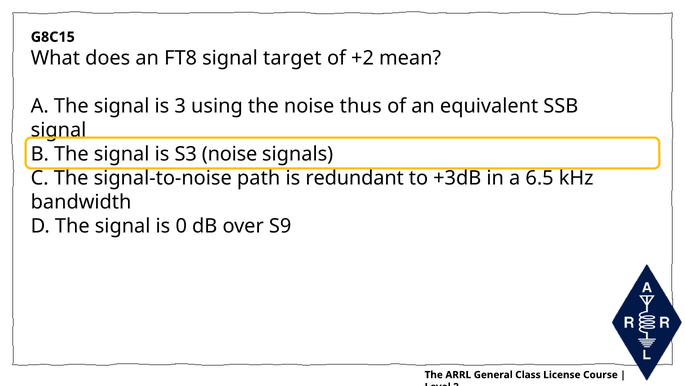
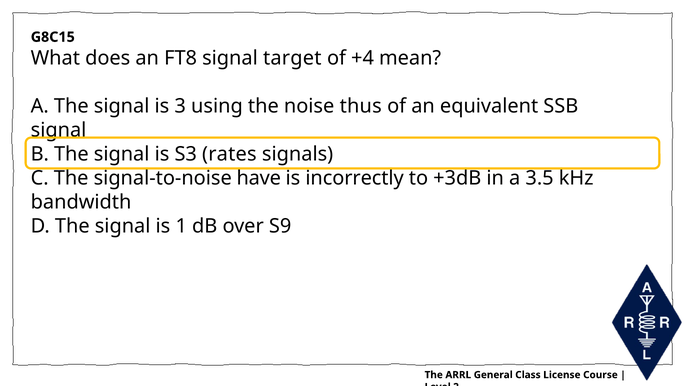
+2: +2 -> +4 (362, 58)
S3 noise: noise -> rates (229, 154)
path: path -> have (259, 178)
redundant: redundant -> incorrectly (355, 178)
6.5: 6.5 -> 3.5 (540, 178)
0: 0 -> 1 (181, 226)
